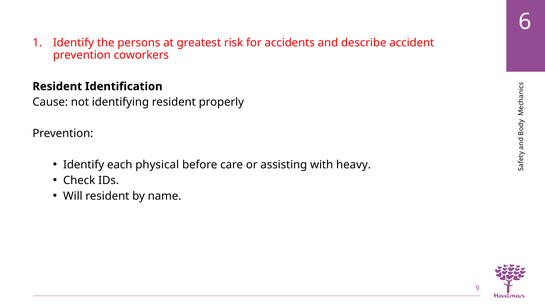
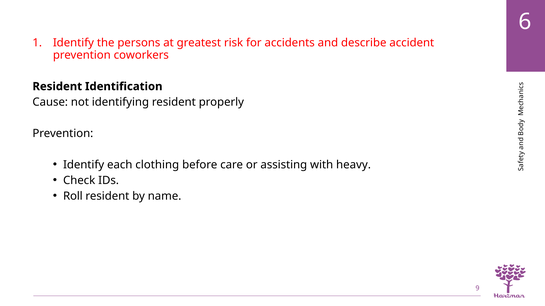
physical: physical -> clothing (157, 165)
Will: Will -> Roll (73, 196)
